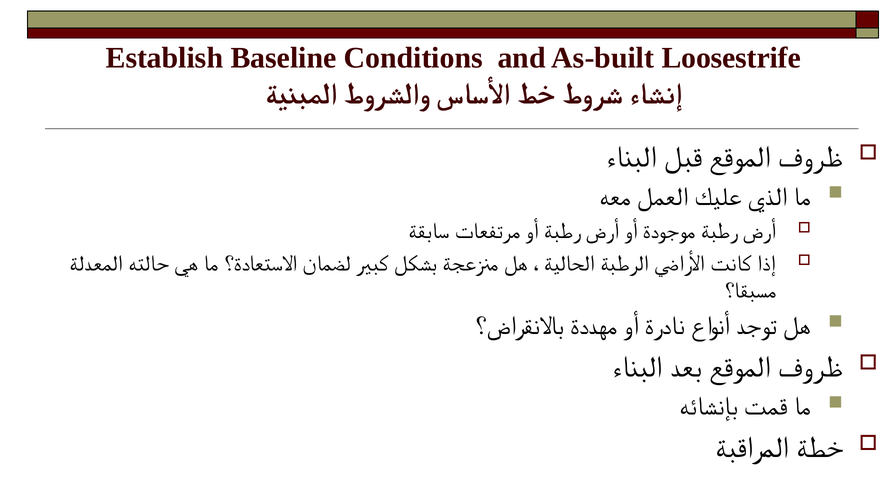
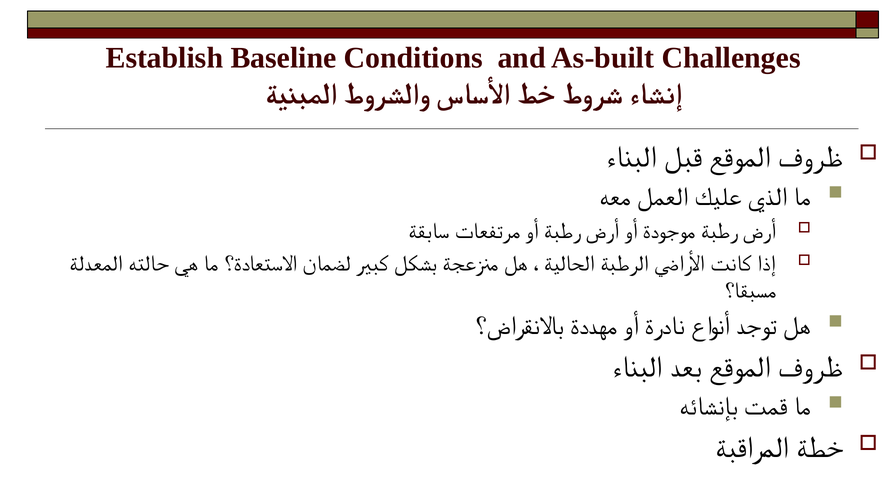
Loosestrife: Loosestrife -> Challenges (731, 58)
